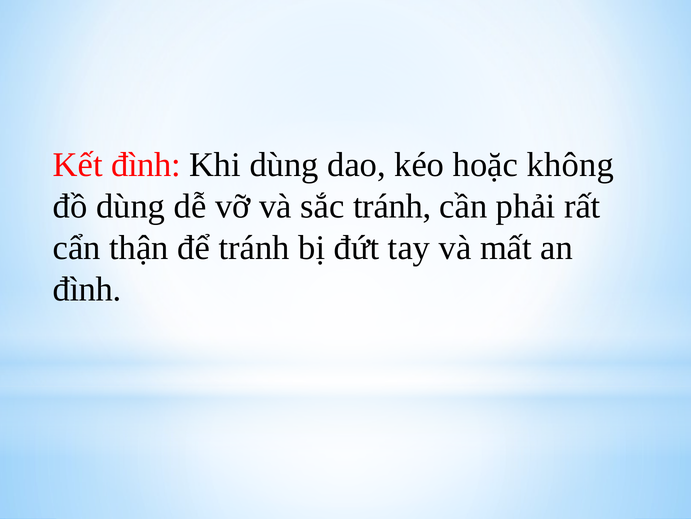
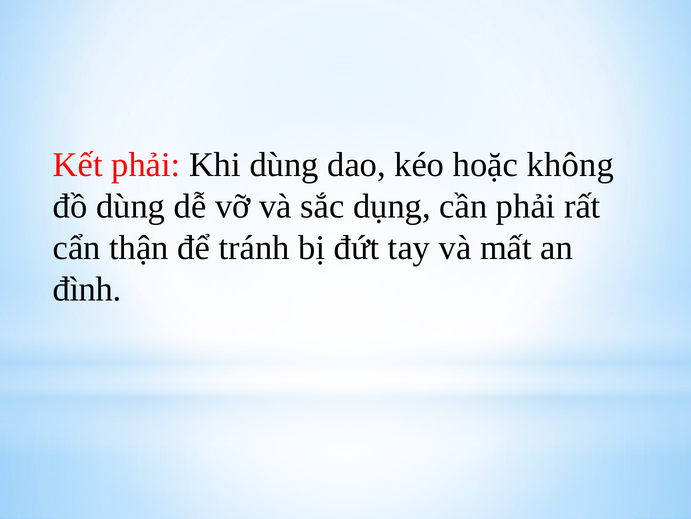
Kết đình: đình -> phải (146, 165)
sắc tránh: tránh -> dụng (392, 206)
